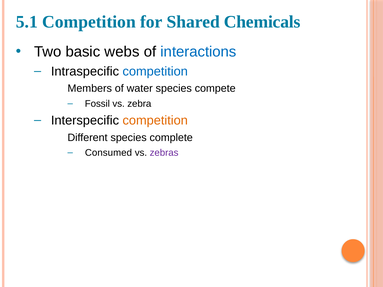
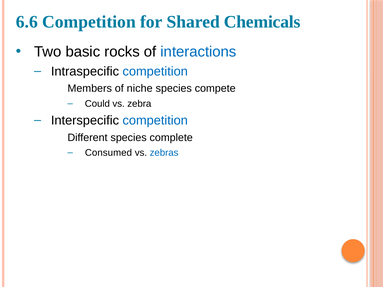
5.1: 5.1 -> 6.6 (27, 22)
webs: webs -> rocks (122, 52)
water: water -> niche (140, 88)
Fossil: Fossil -> Could (97, 104)
competition colour: orange -> blue (155, 121)
zebras colour: purple -> blue (164, 153)
